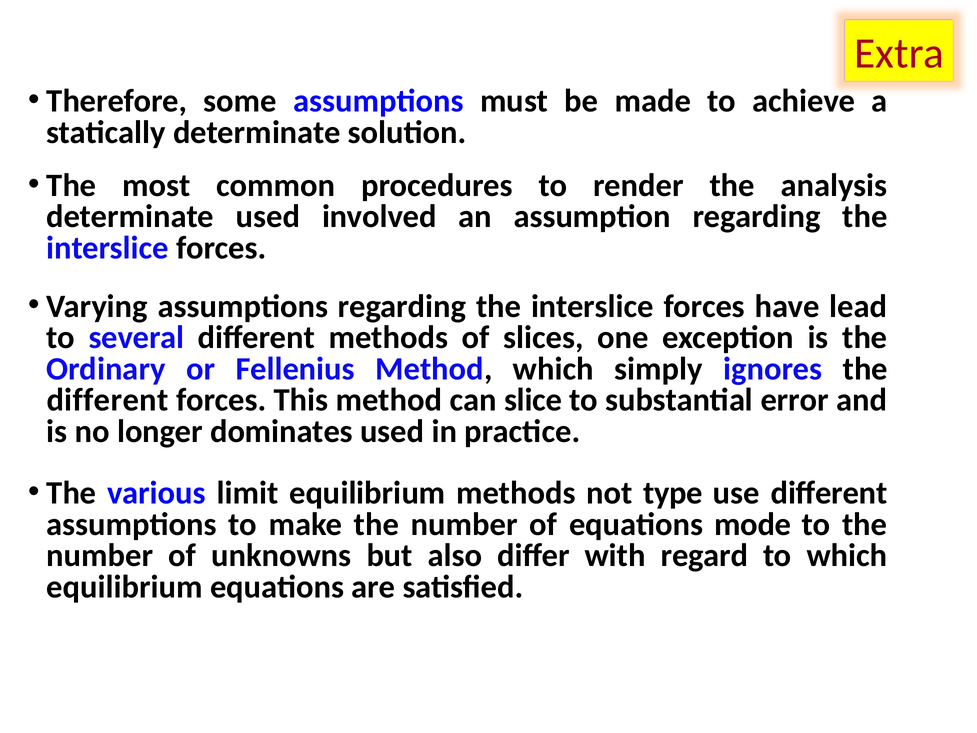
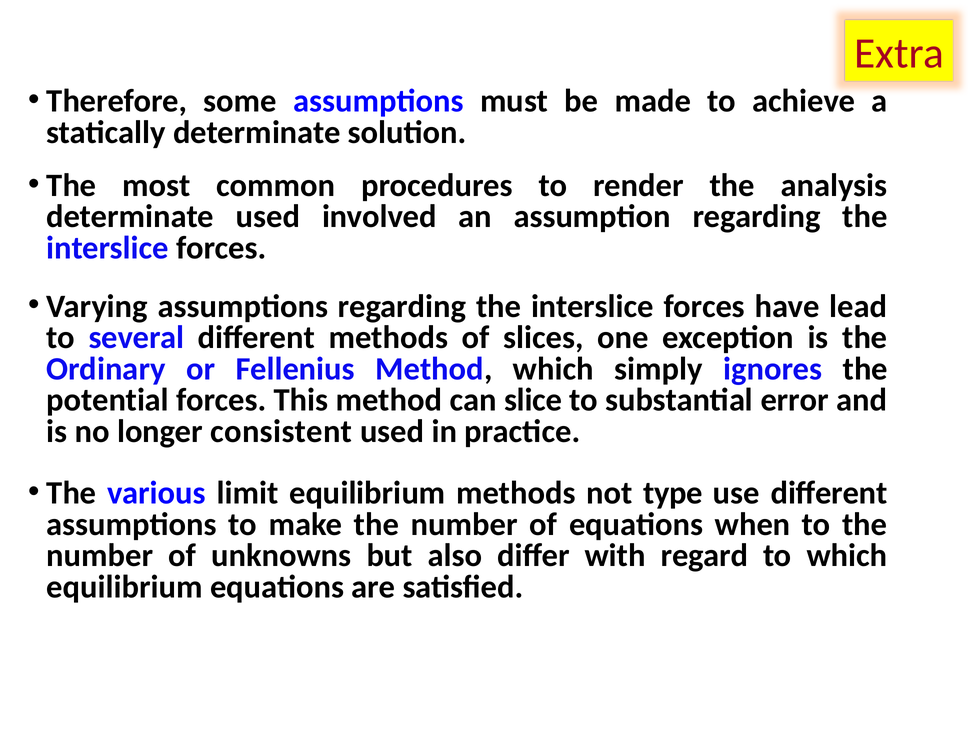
different: different -> potential (108, 400)
dominates: dominates -> consistent (281, 431)
mode: mode -> when (753, 524)
